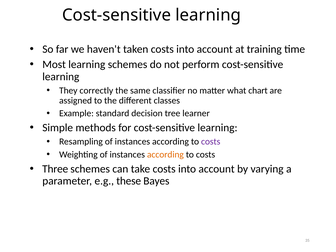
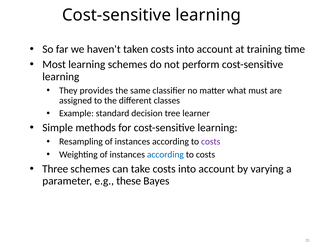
correctly: correctly -> provides (96, 90)
chart: chart -> must (258, 90)
according colour: orange -> blue (165, 154)
